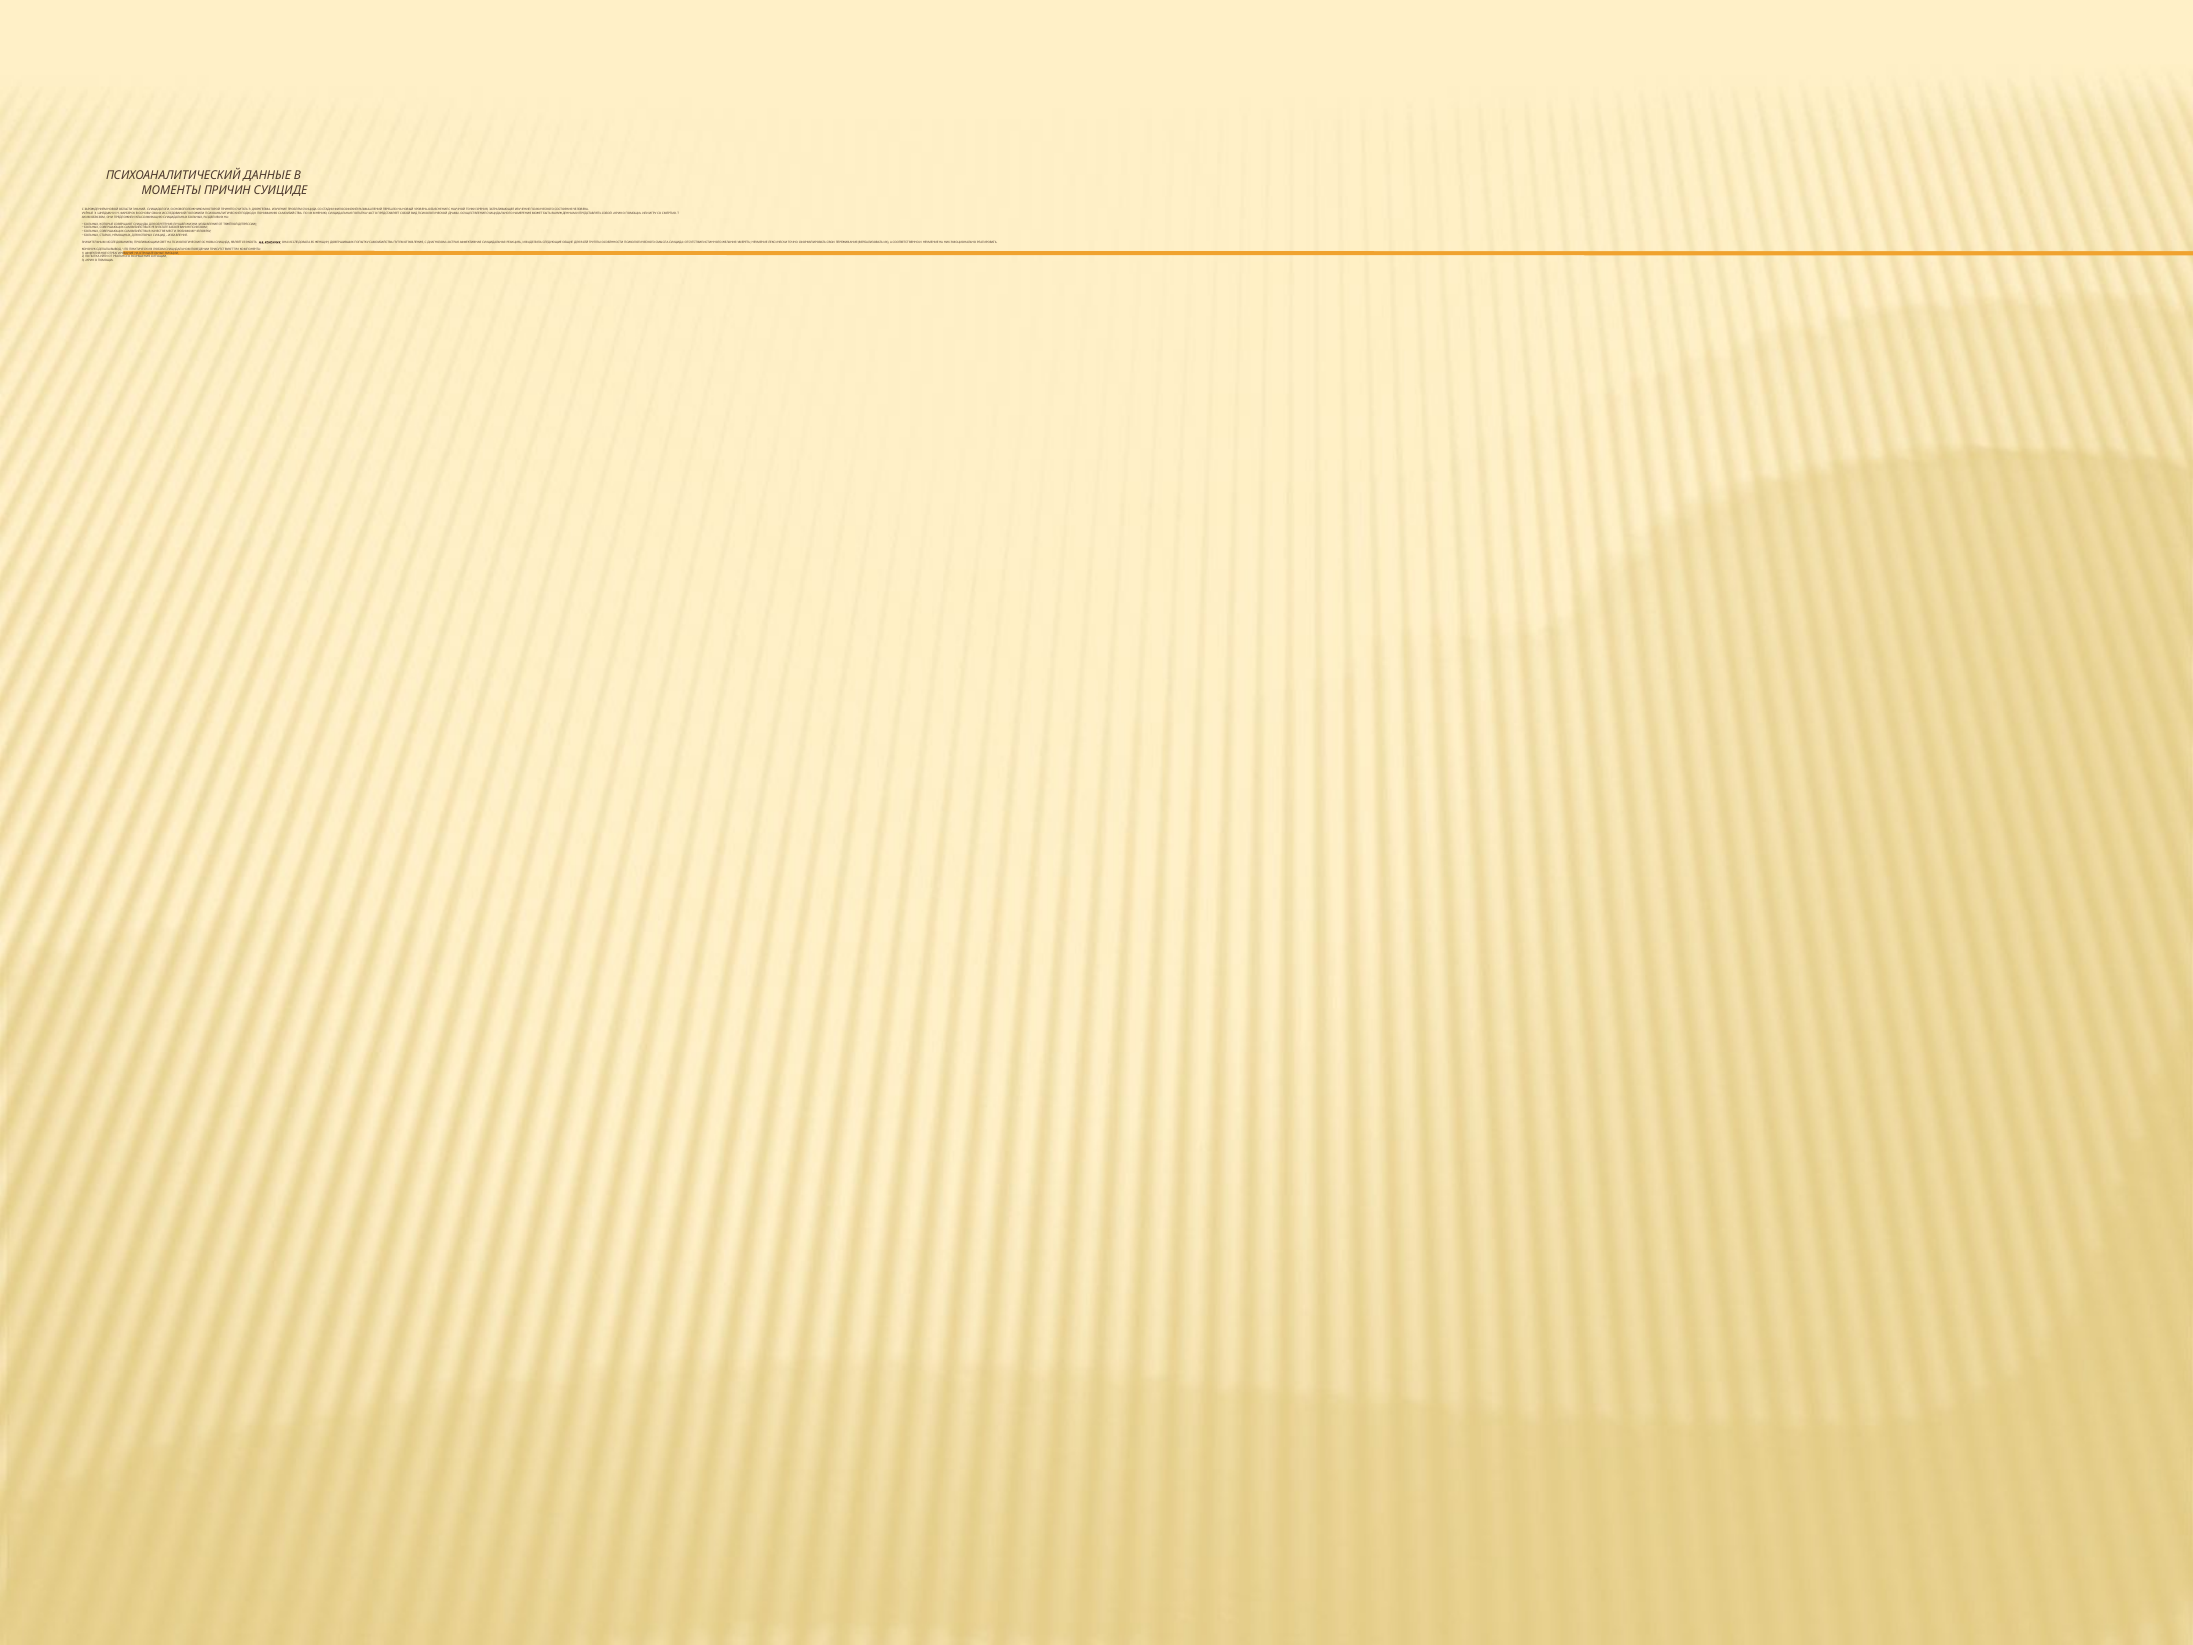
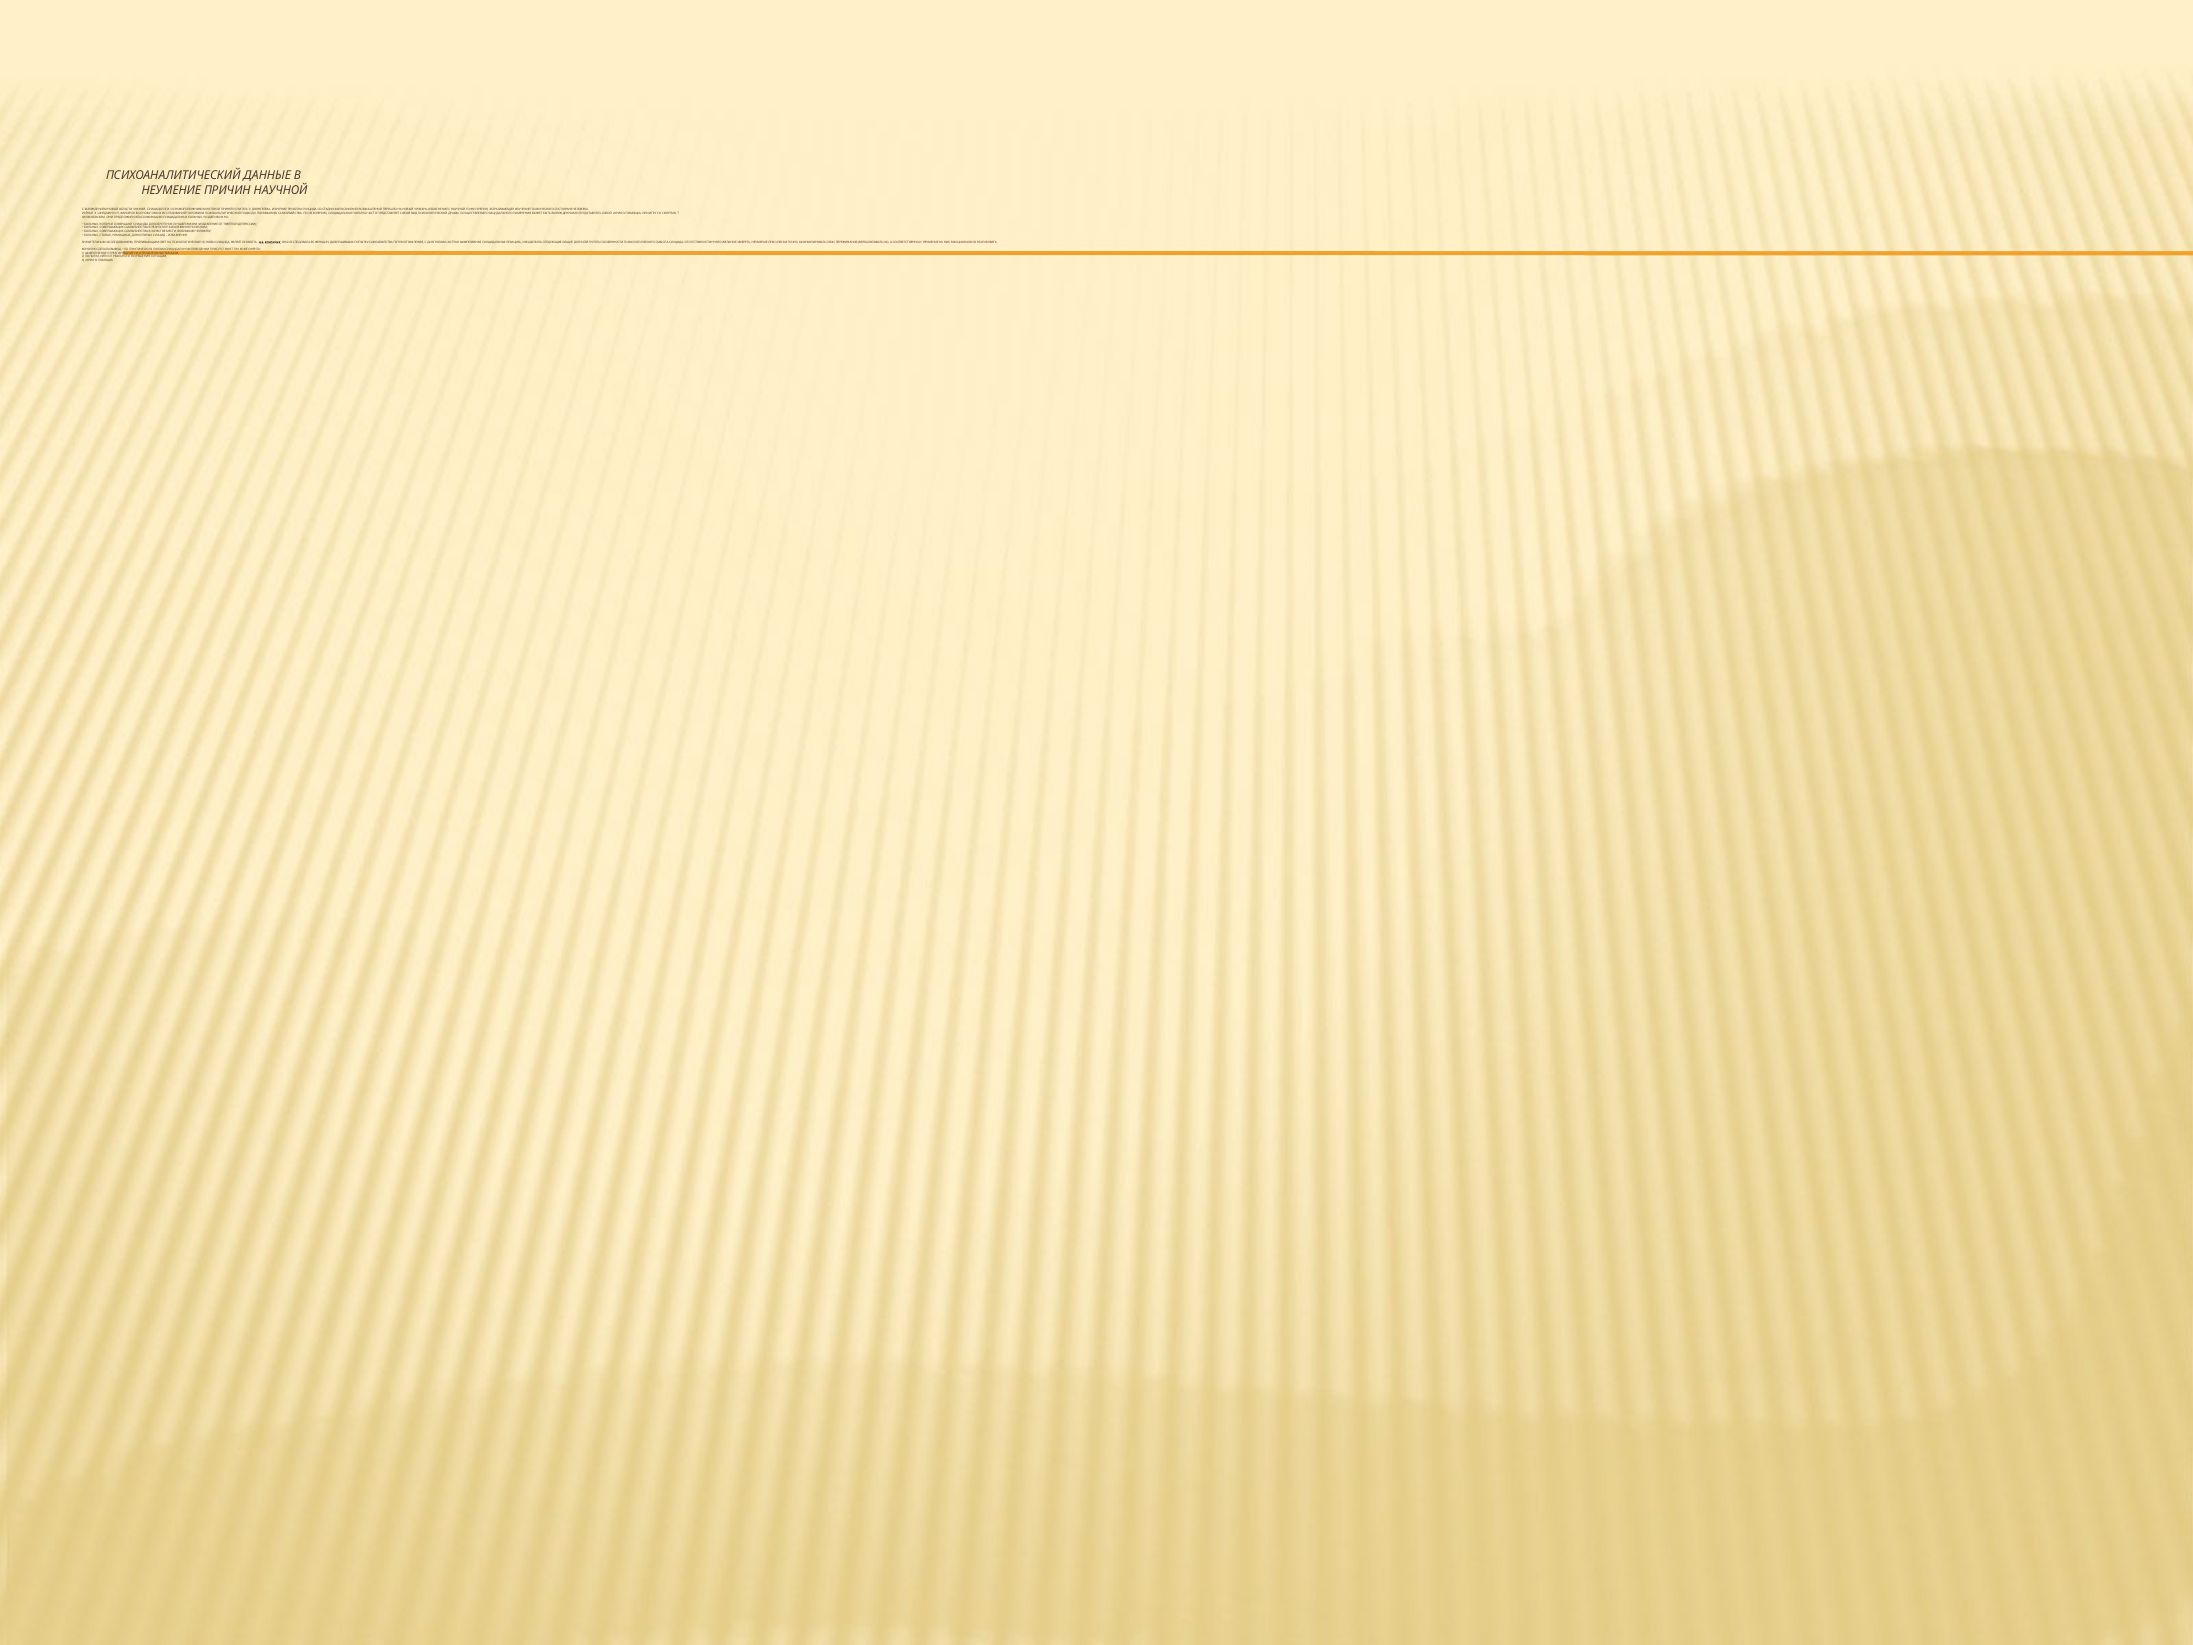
МОМЕНТЫ: МОМЕНТЫ -> НЕУМЕНИЕ (171, 190)
ПРИЧИН СУИЦИДЕ: СУИЦИДЕ -> НАУЧНОЙ (281, 190)
